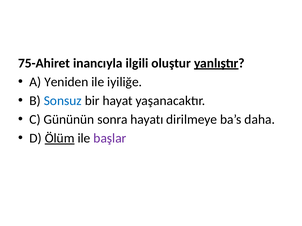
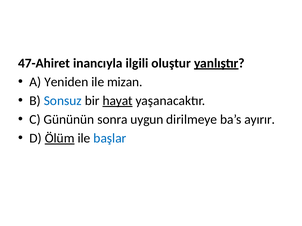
75-Ahiret: 75-Ahiret -> 47-Ahiret (44, 63)
iyiliğe: iyiliğe -> mizan (125, 82)
hayat underline: none -> present (118, 101)
hayatı: hayatı -> uygun (147, 120)
daha: daha -> ayırır (260, 120)
başlar colour: purple -> blue (110, 139)
